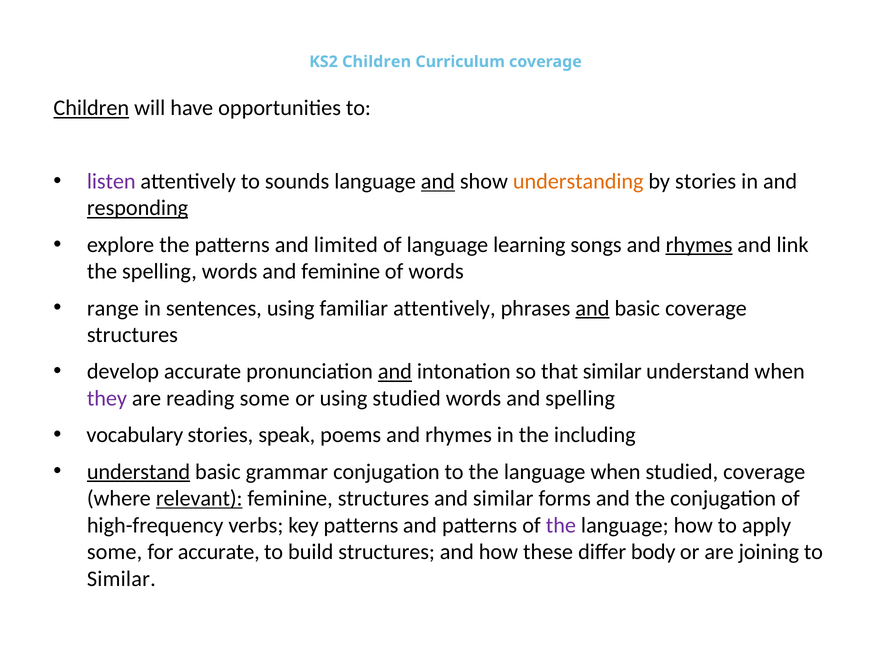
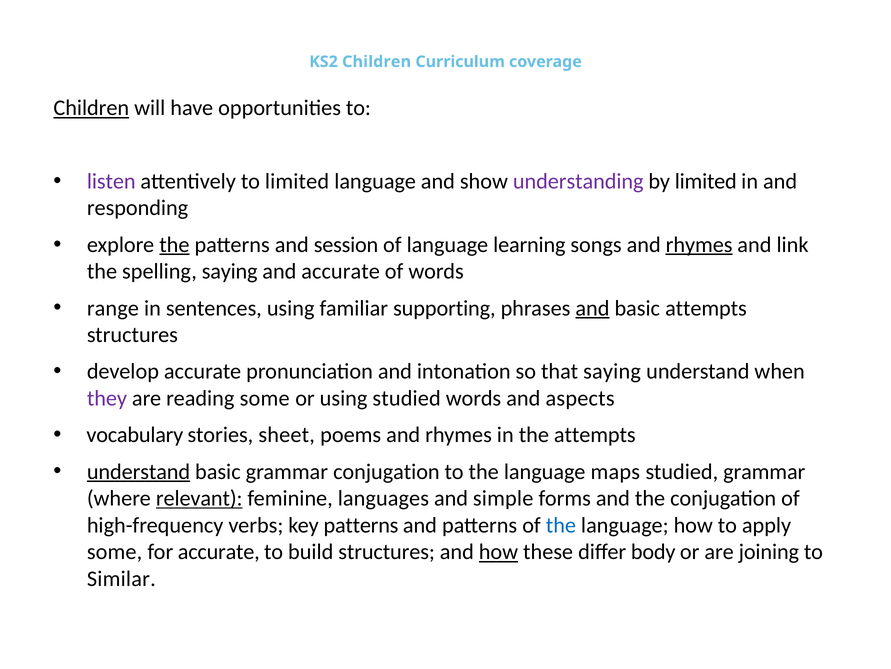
to sounds: sounds -> limited (297, 181)
and underline: present -> none (438, 181)
understanding colour: orange -> purple (578, 181)
by stories: stories -> limited (706, 181)
responding underline: present -> none (138, 208)
the underline: none -> present (174, 245)
limited: limited -> session (346, 245)
spelling words: words -> saying (230, 271)
and feminine: feminine -> accurate (341, 271)
familiar attentively: attentively -> supporting (444, 308)
basic coverage: coverage -> attempts (706, 308)
and underline: present -> none (395, 371)
that similar: similar -> saying (612, 371)
and spelling: spelling -> aspects (580, 398)
speak: speak -> sheet (287, 435)
the including: including -> attempts (595, 435)
language when: when -> maps (615, 471)
studied coverage: coverage -> grammar (764, 471)
feminine structures: structures -> languages (383, 498)
and similar: similar -> simple (503, 498)
the colour: purple -> blue (561, 525)
how underline: none -> present (498, 551)
